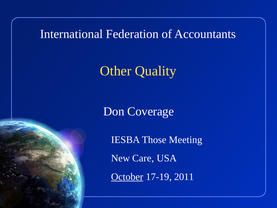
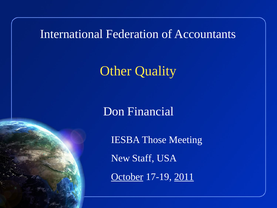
Coverage: Coverage -> Financial (151, 111)
Care: Care -> Staff (143, 158)
2011 underline: none -> present (184, 177)
